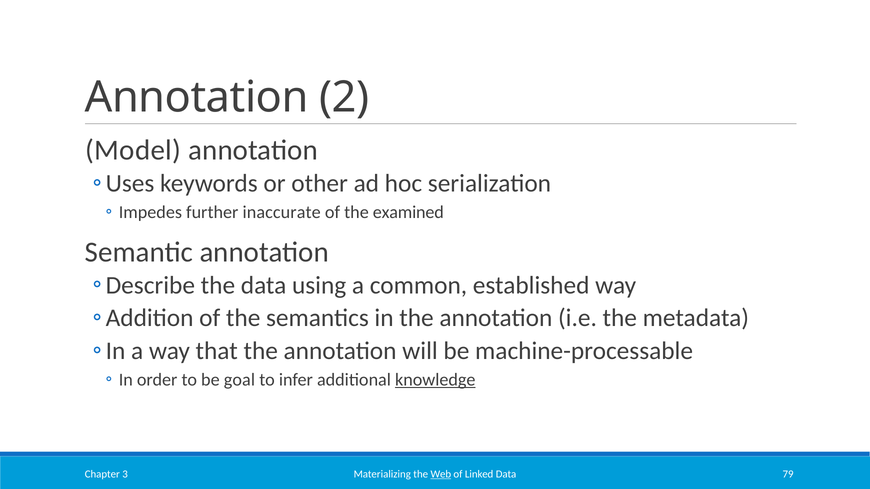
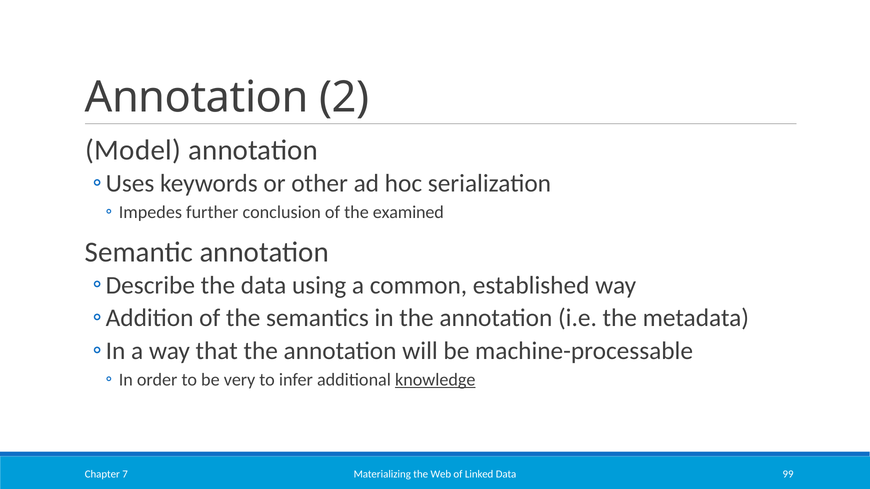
inaccurate: inaccurate -> conclusion (282, 212)
goal: goal -> very (240, 380)
Web underline: present -> none (441, 475)
79: 79 -> 99 (788, 475)
3: 3 -> 7 (125, 475)
